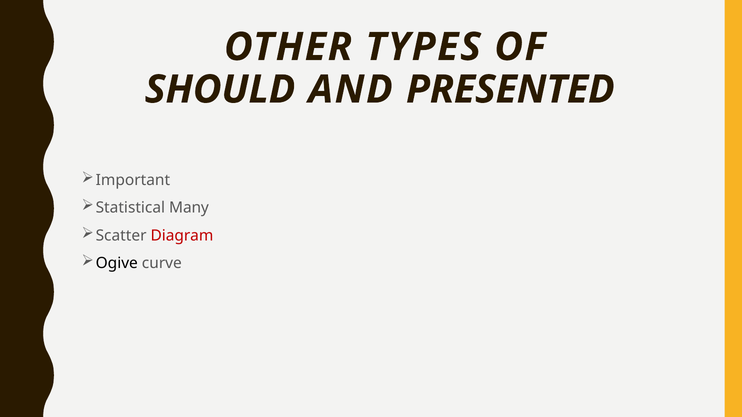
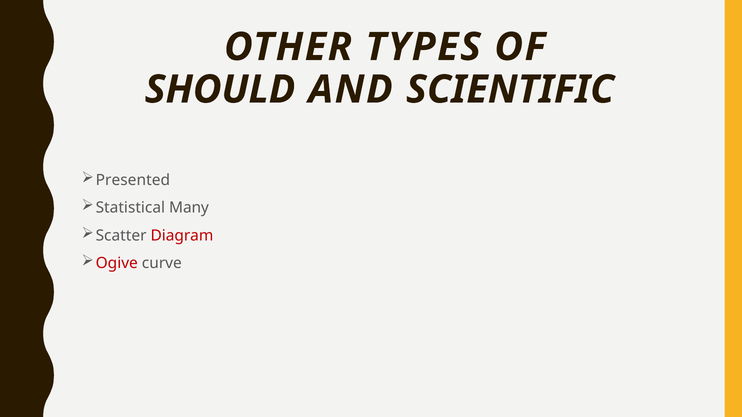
PRESENTED: PRESENTED -> SCIENTIFIC (510, 90)
Important: Important -> Presented (133, 180)
Ogive colour: black -> red (117, 264)
